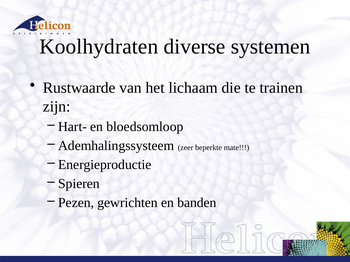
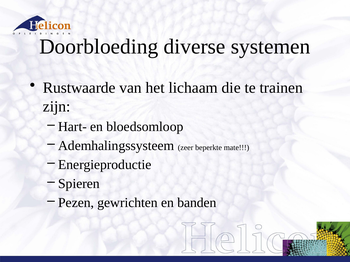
Koolhydraten: Koolhydraten -> Doorbloeding (99, 47)
